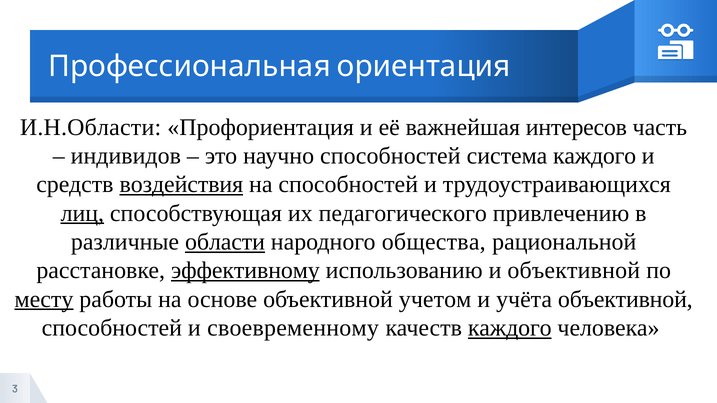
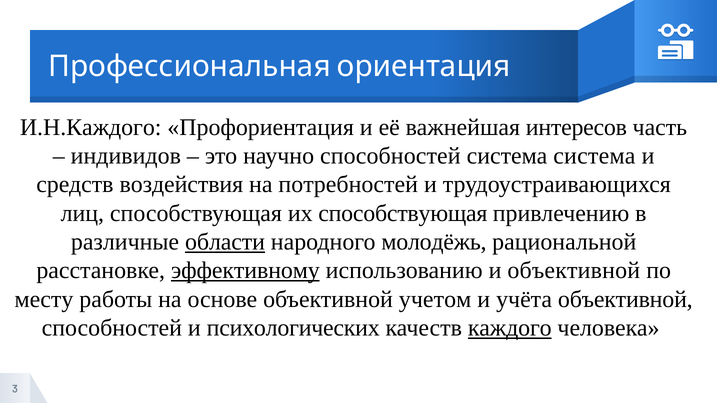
И.Н.Области: И.Н.Области -> И.Н.Каждого (91, 127)
система каждого: каждого -> система (594, 156)
воздействия underline: present -> none (181, 185)
на способностей: способностей -> потребностей (348, 185)
лиц underline: present -> none (82, 213)
их педагогического: педагогического -> способствующая (403, 213)
общества: общества -> молодёжь (434, 242)
месту underline: present -> none (44, 299)
своевременному: своевременному -> психологических (293, 328)
